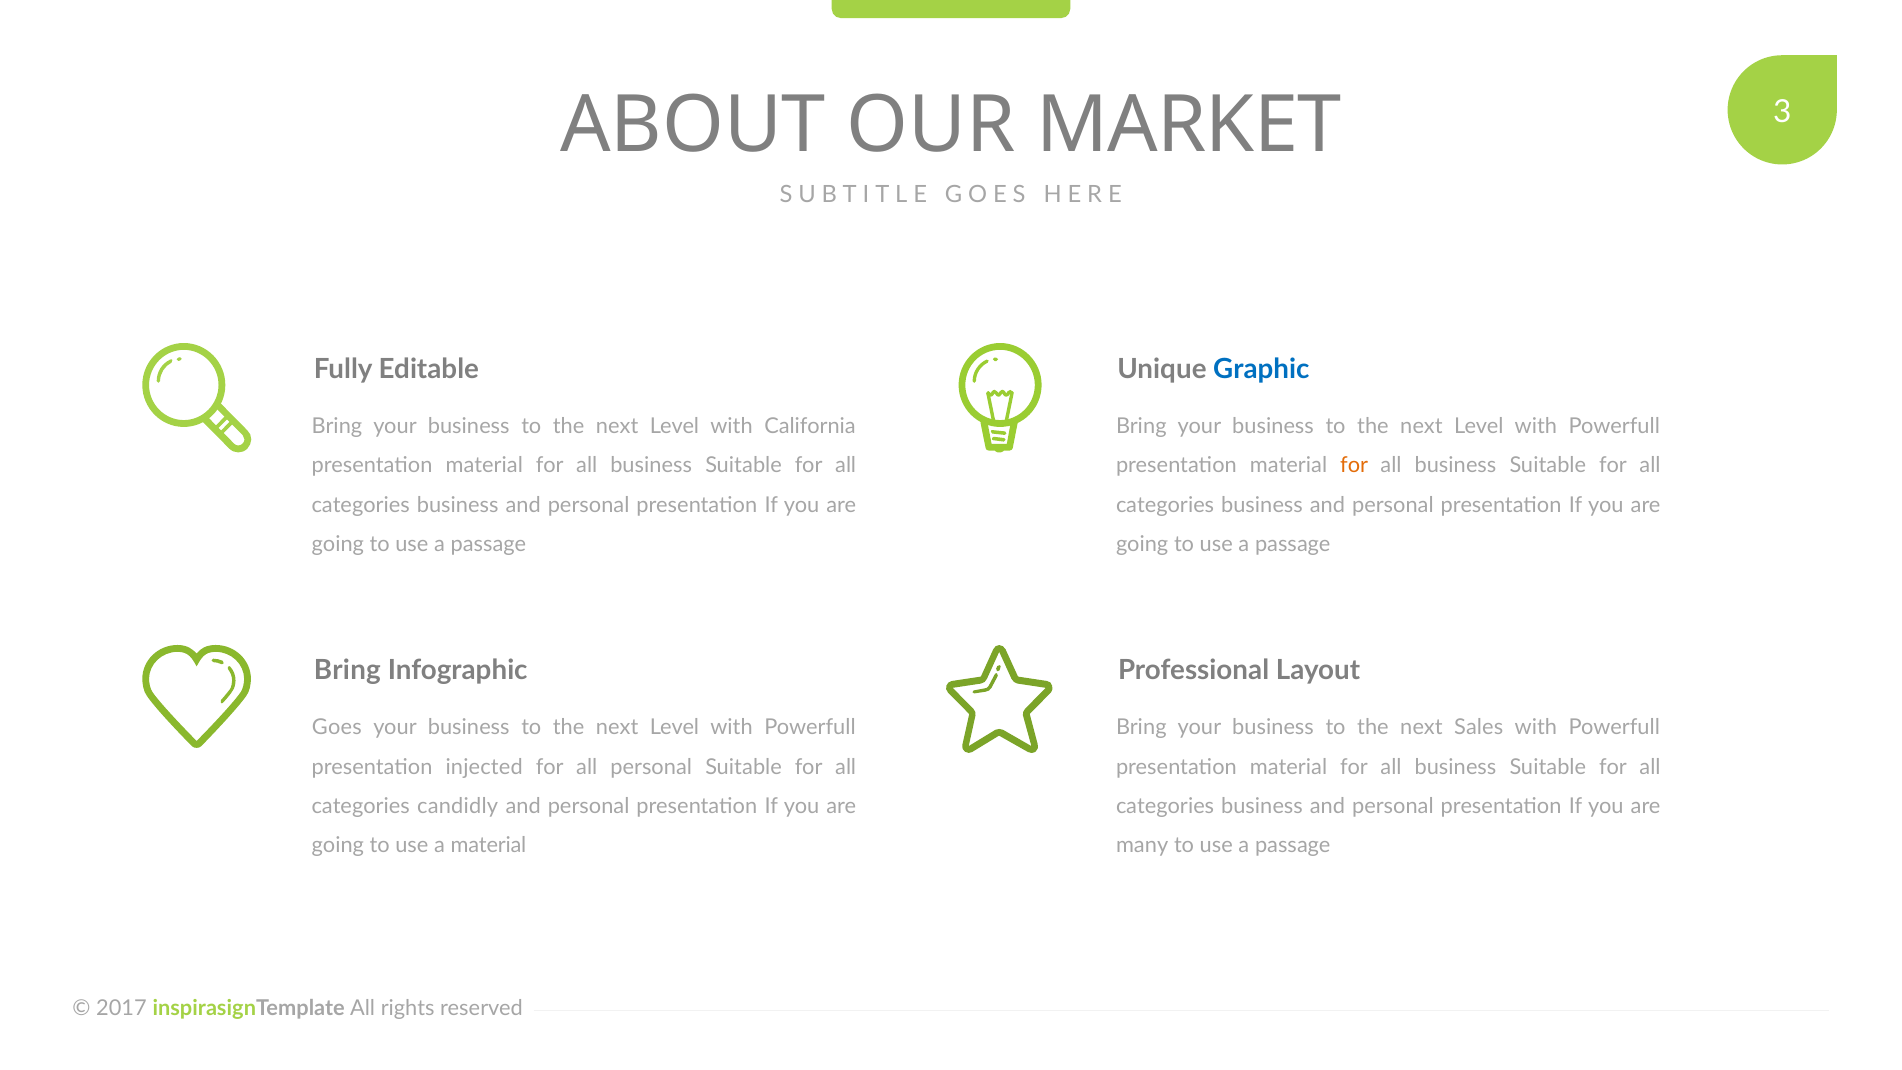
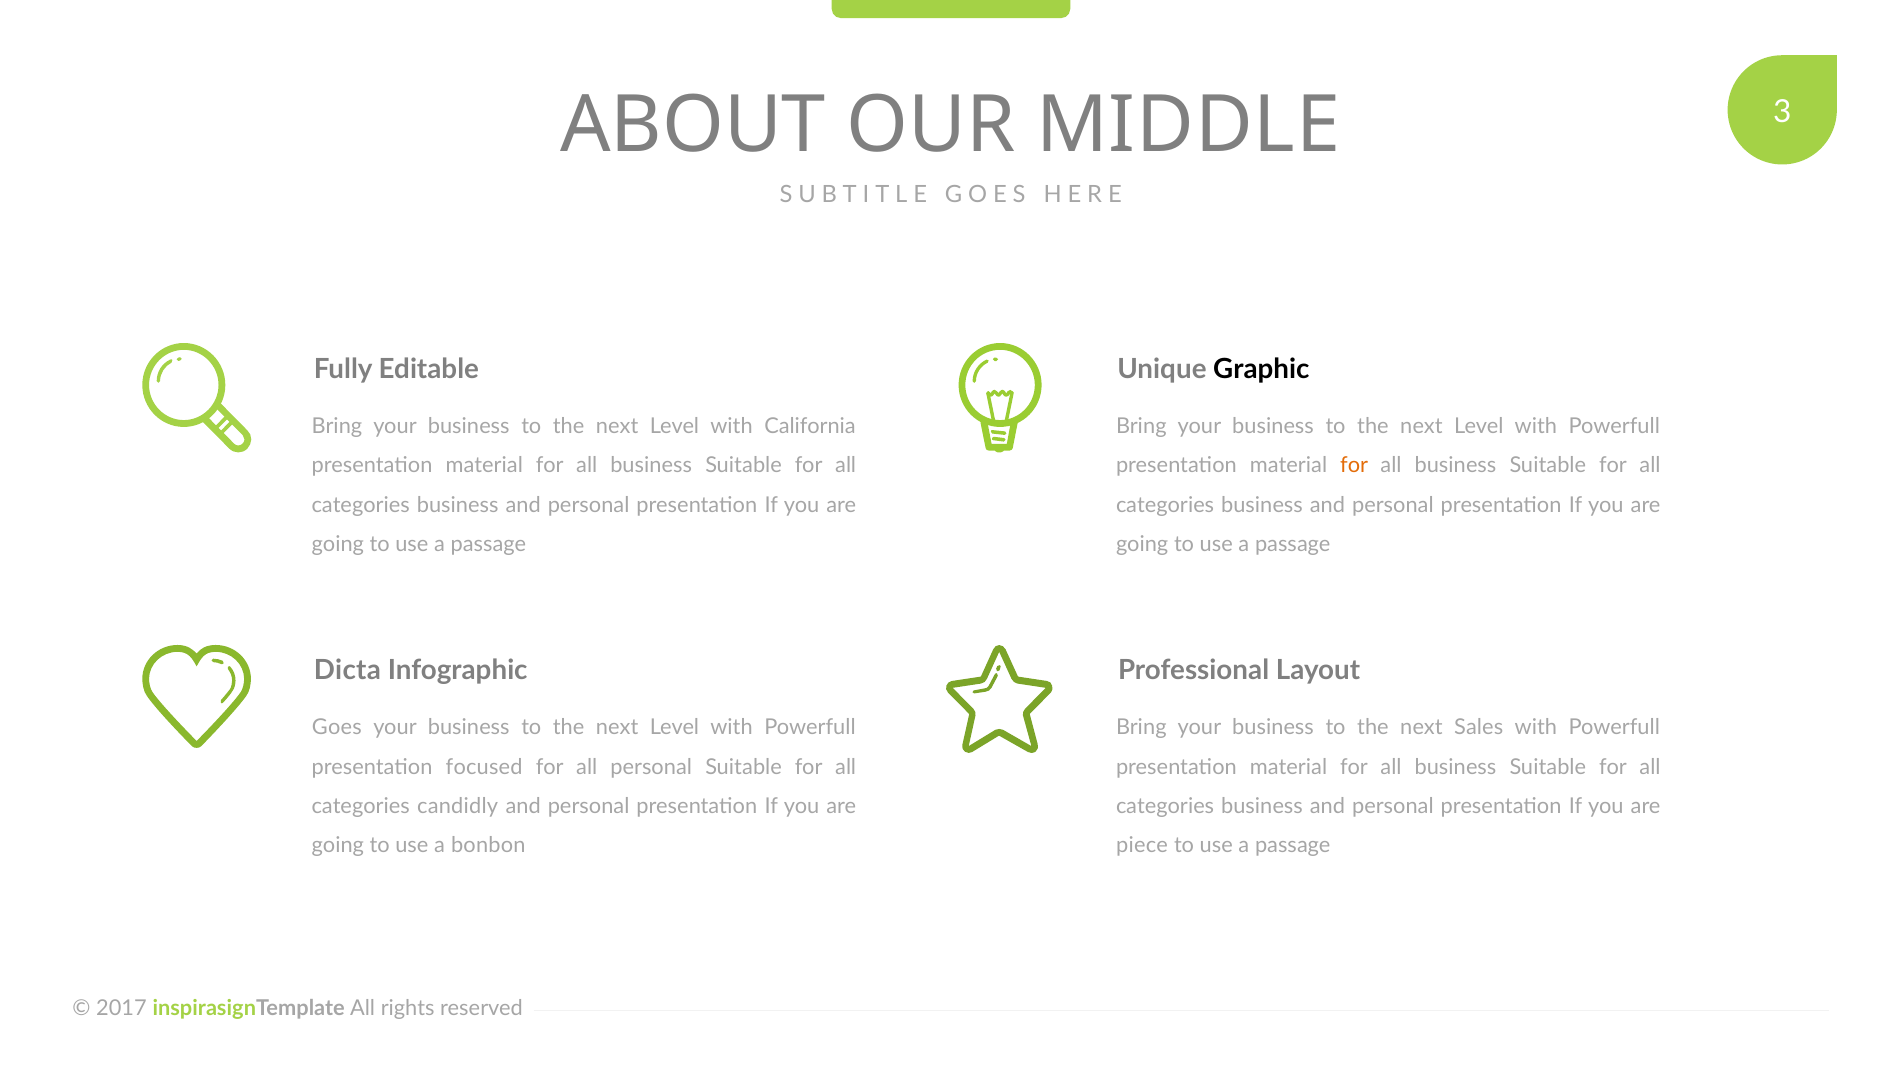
MARKET: MARKET -> MIDDLE (1188, 125)
Graphic colour: blue -> black (1261, 369)
Bring: Bring -> Dicta (347, 671)
injected: injected -> focused (484, 767)
a material: material -> bonbon (488, 845)
many: many -> piece (1142, 845)
